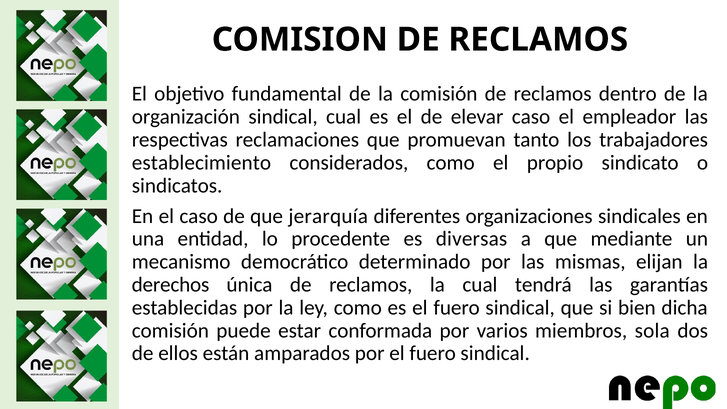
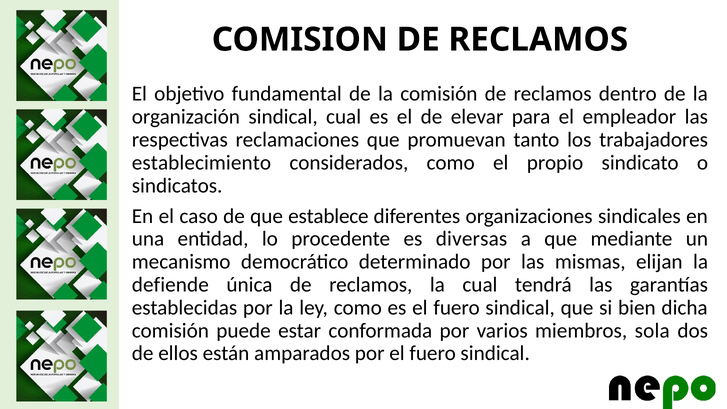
elevar caso: caso -> para (531, 117)
jerarquía: jerarquía -> establece (328, 216)
derechos: derechos -> defiende (170, 285)
